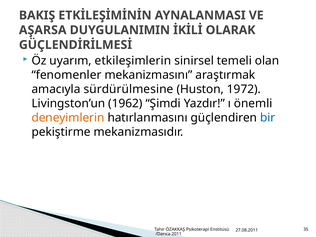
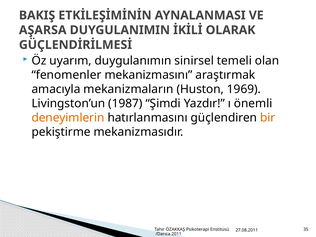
etkileşimlerin: etkileşimlerin -> duygulanımın (133, 61)
sürdürülmesine: sürdürülmesine -> mekanizmaların (128, 89)
1972: 1972 -> 1969 (244, 89)
1962: 1962 -> 1987 (125, 103)
bir colour: blue -> orange (268, 118)
